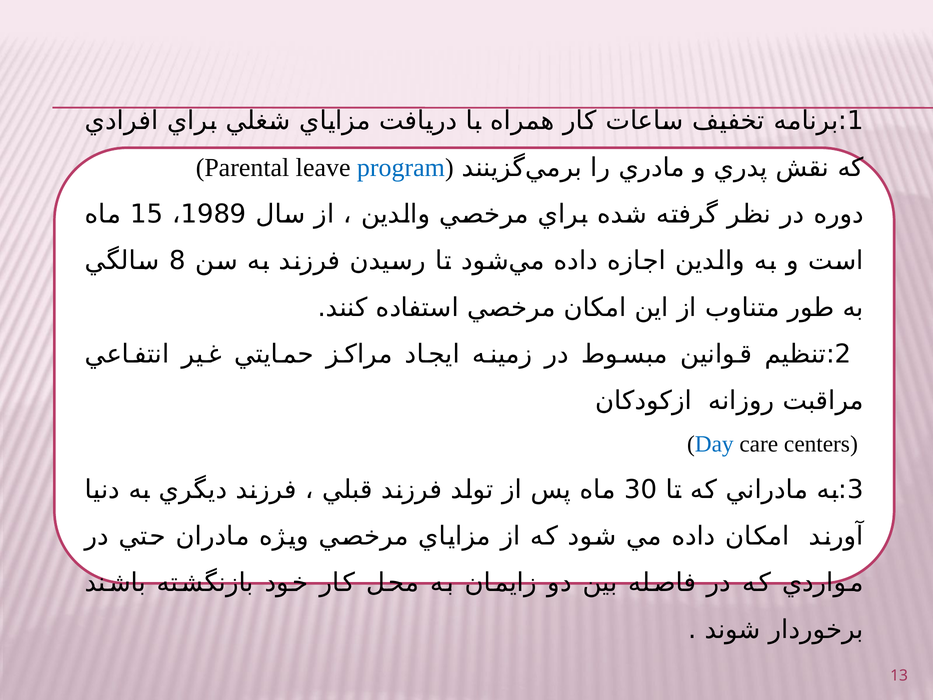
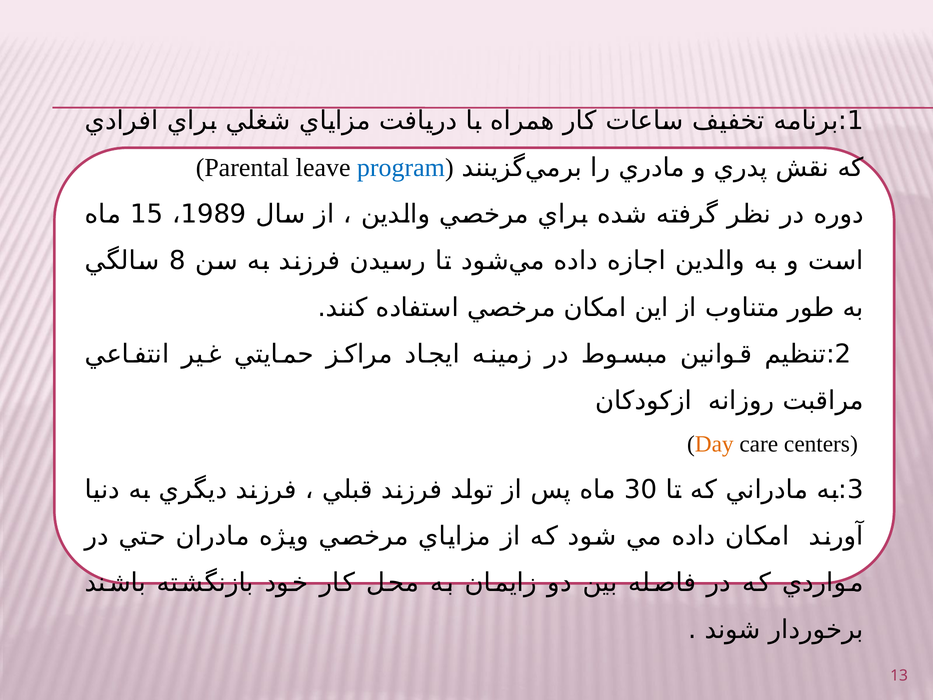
Day colour: blue -> orange (714, 444)
